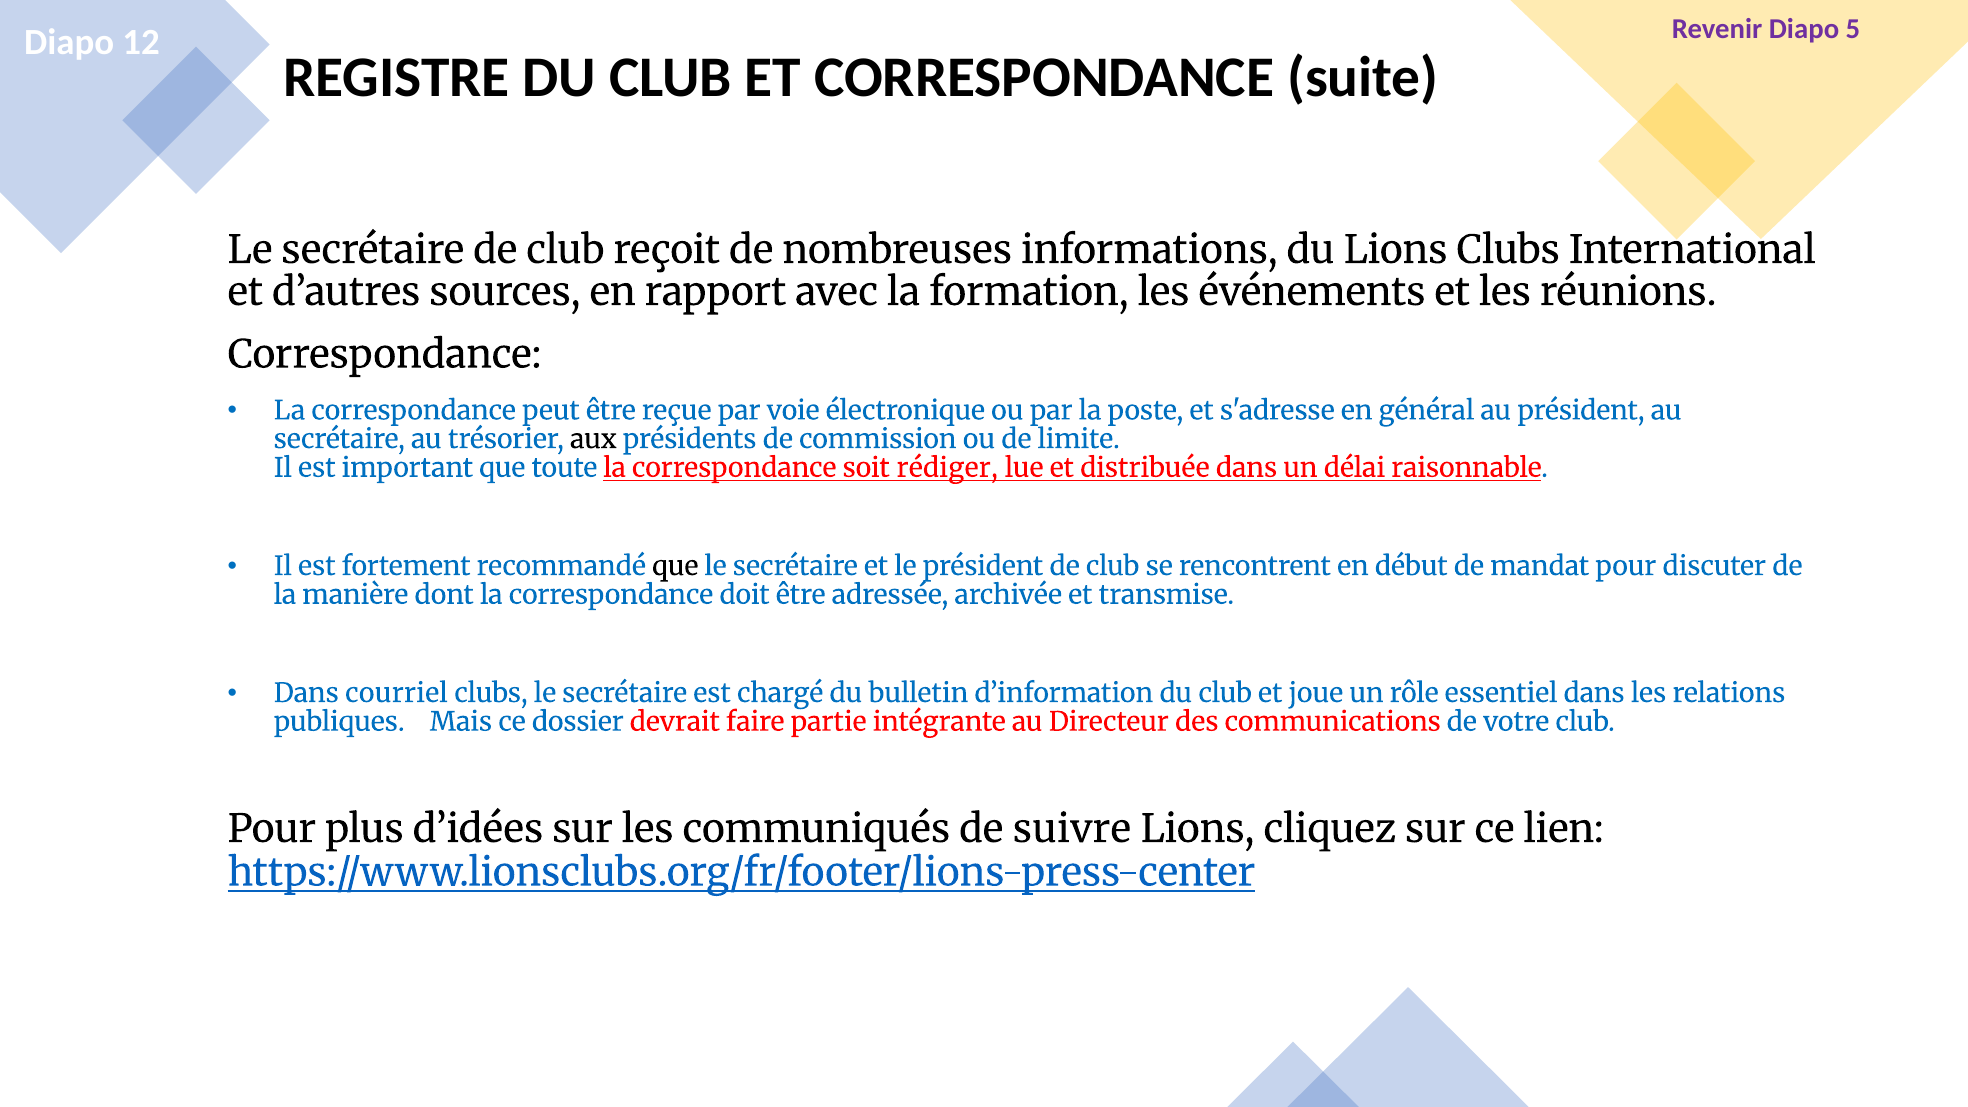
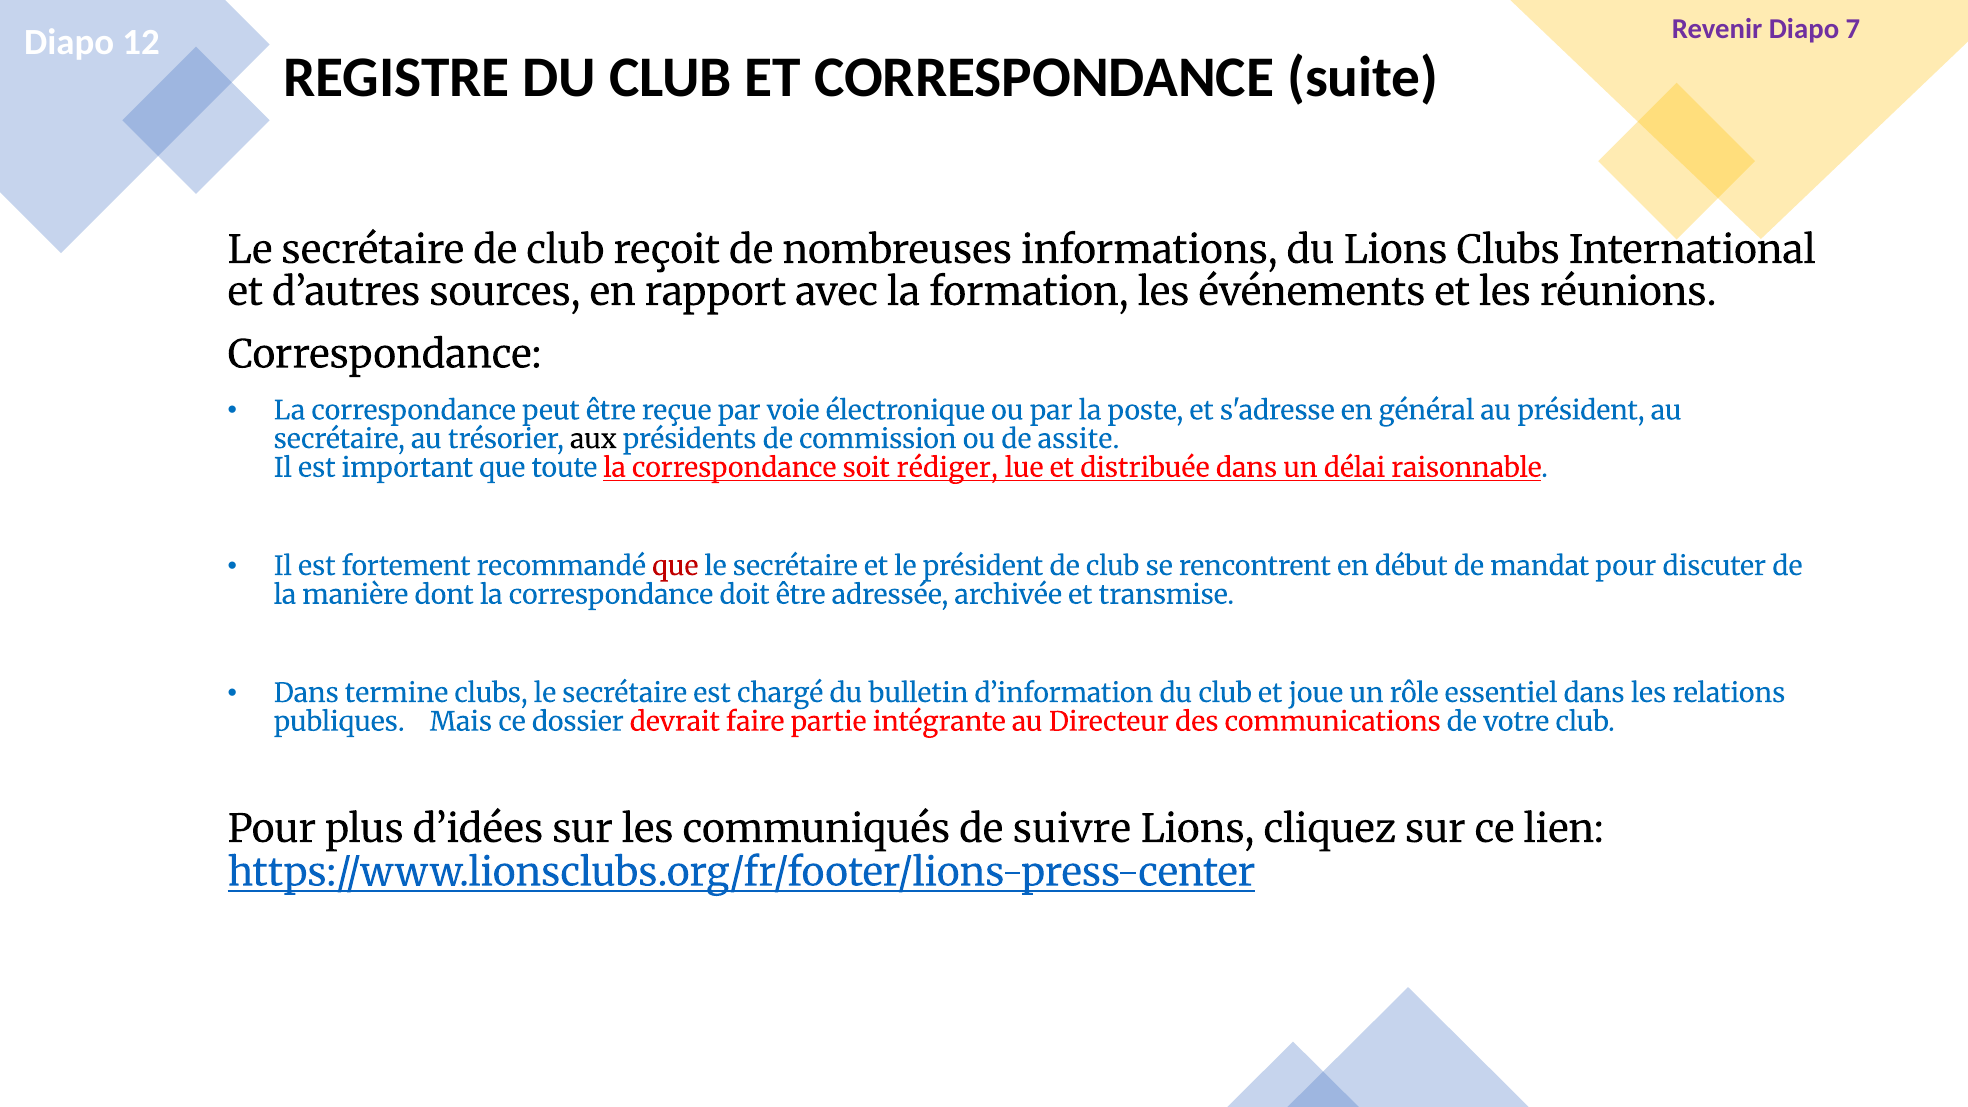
5: 5 -> 7 (1853, 29)
limite: limite -> assite (1079, 439)
que colour: black -> red (675, 566)
courriel: courriel -> termine (397, 693)
